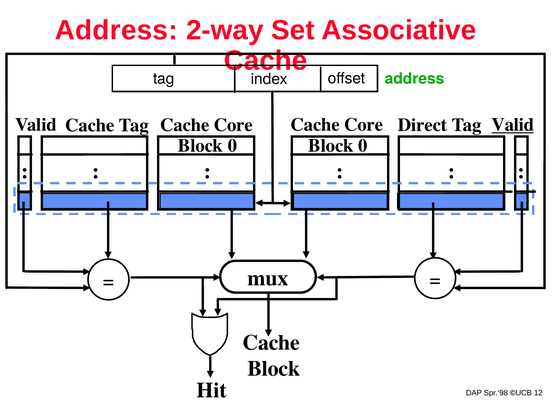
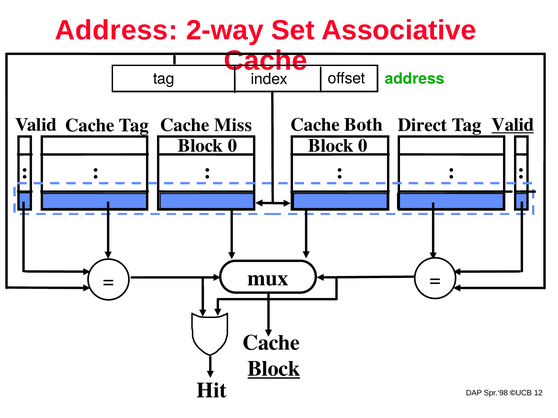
Core: Core -> Both (364, 125)
Core: Core -> Miss (233, 125)
Block underline: none -> present (274, 369)
